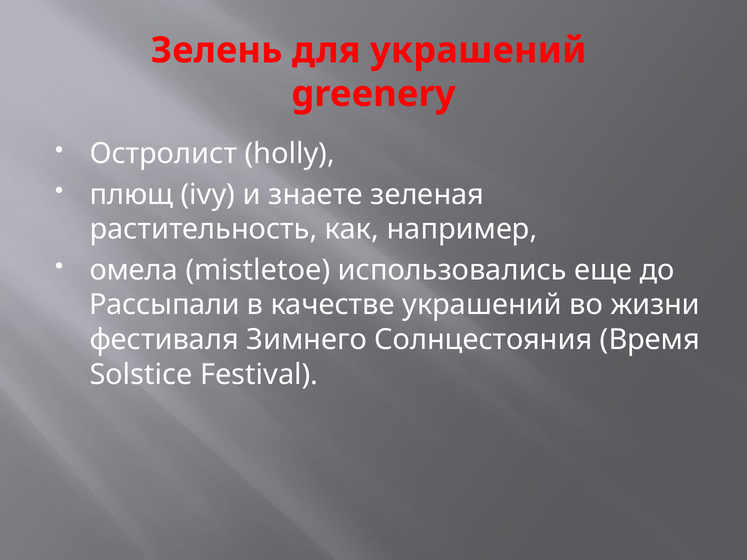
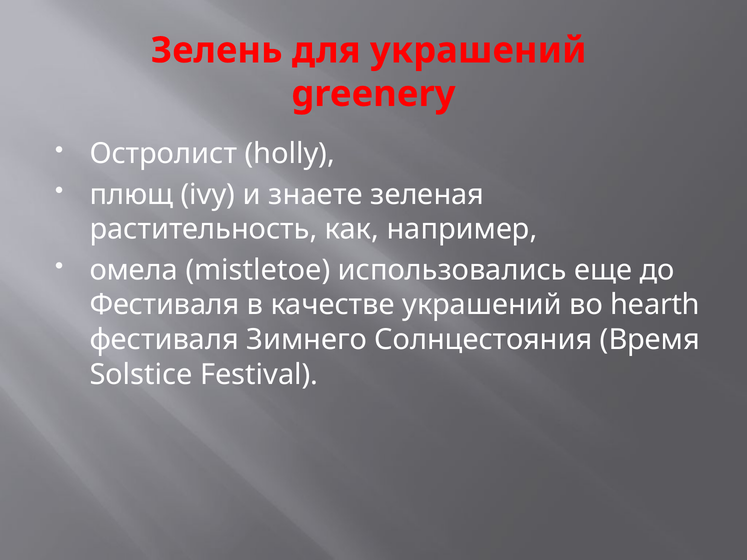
Рассыпали: Рассыпали -> Фестиваля (164, 305)
жизни: жизни -> hearth (655, 305)
